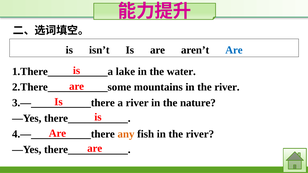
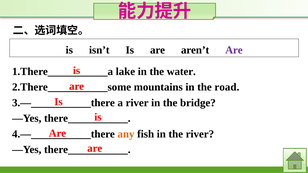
Are colour: blue -> purple (234, 50)
mountains in the river: river -> road (227, 87)
nature: nature -> bridge (198, 103)
